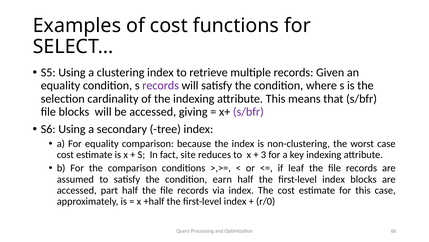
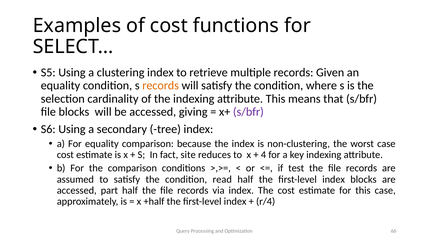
records colour: purple -> orange (161, 85)
3: 3 -> 4 (263, 154)
leaf: leaf -> test (296, 168)
earn: earn -> read (222, 179)
r/0: r/0 -> r/4 (266, 201)
